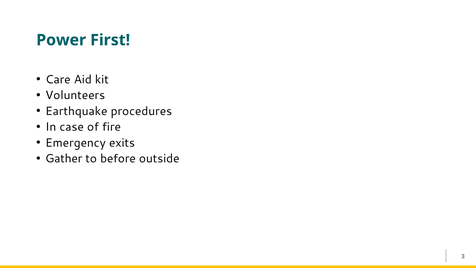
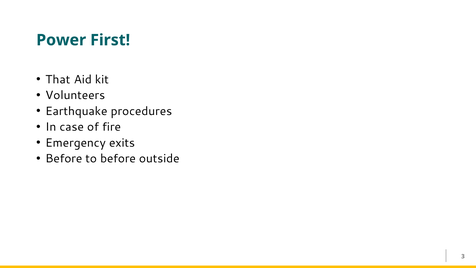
Care: Care -> That (58, 79)
Gather: Gather -> Before (64, 159)
